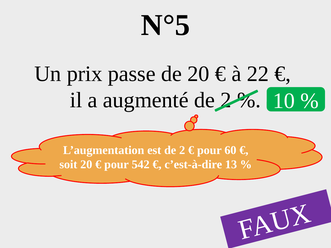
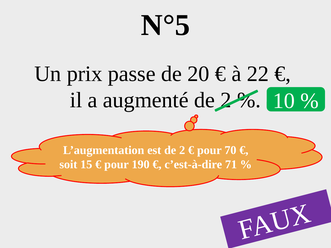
60: 60 -> 70 (230, 150)
soit 20: 20 -> 15 (86, 165)
542: 542 -> 190 (141, 165)
13: 13 -> 71 (231, 165)
